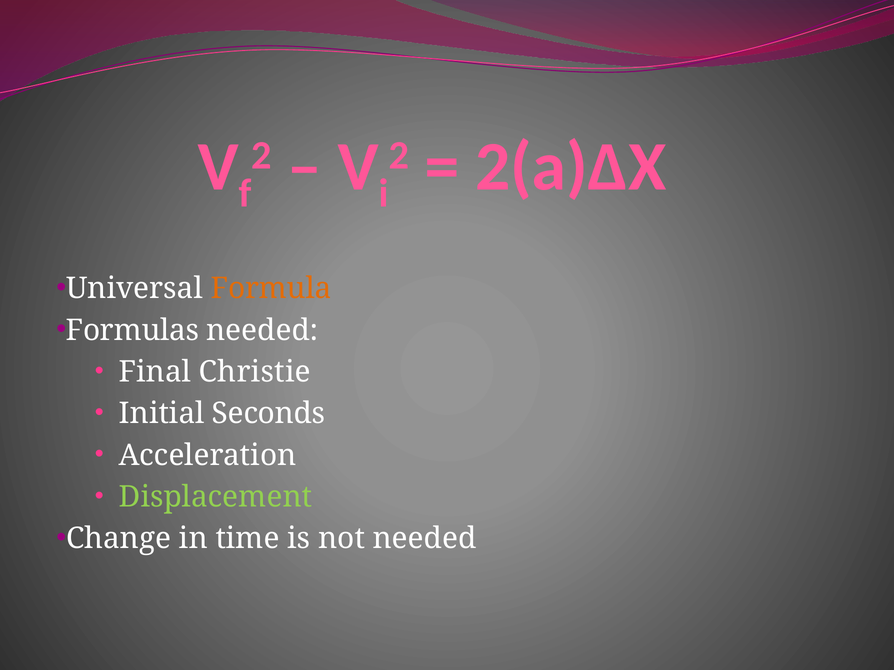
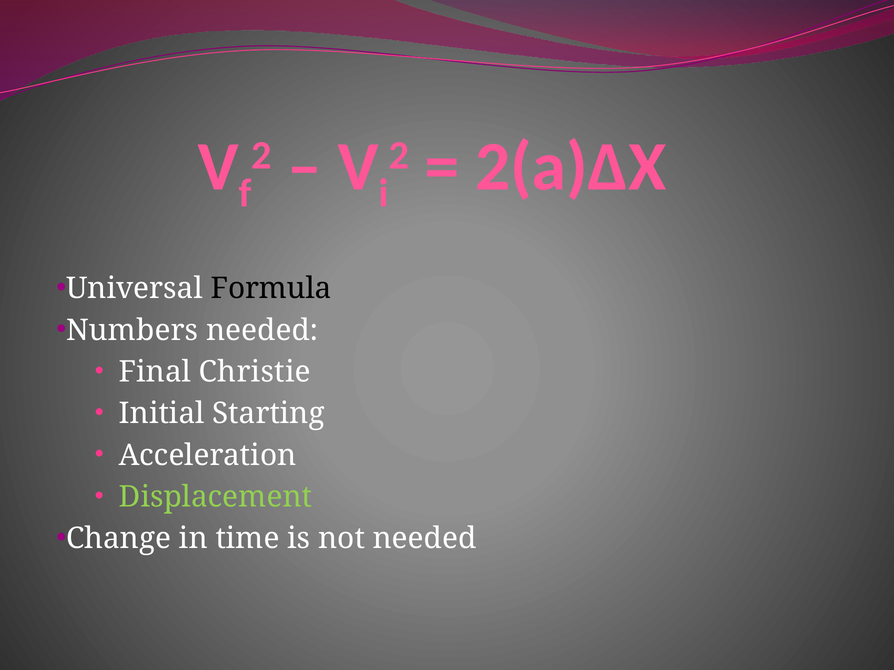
Formula colour: orange -> black (271, 289)
Formulas: Formulas -> Numbers (132, 331)
Seconds: Seconds -> Starting (268, 414)
